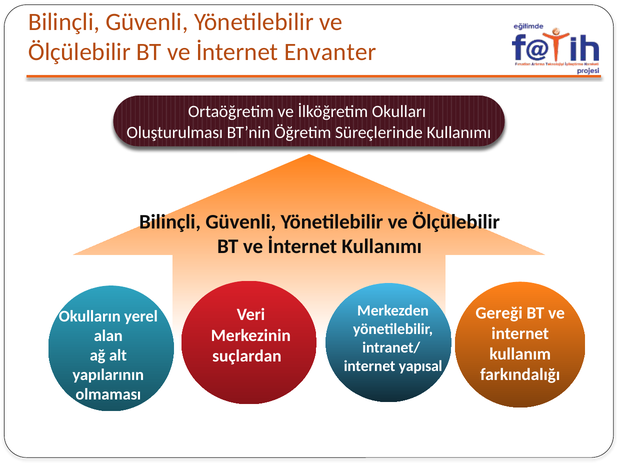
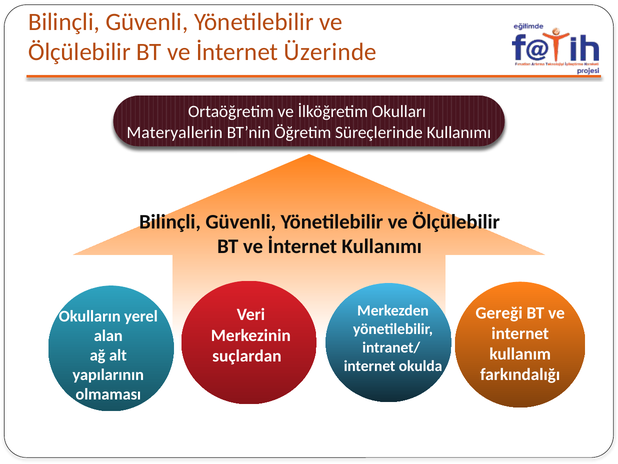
Envanter: Envanter -> Üzerinde (330, 52)
Oluşturulması: Oluşturulması -> Materyallerin (175, 132)
yapısal: yapısal -> okulda (421, 366)
